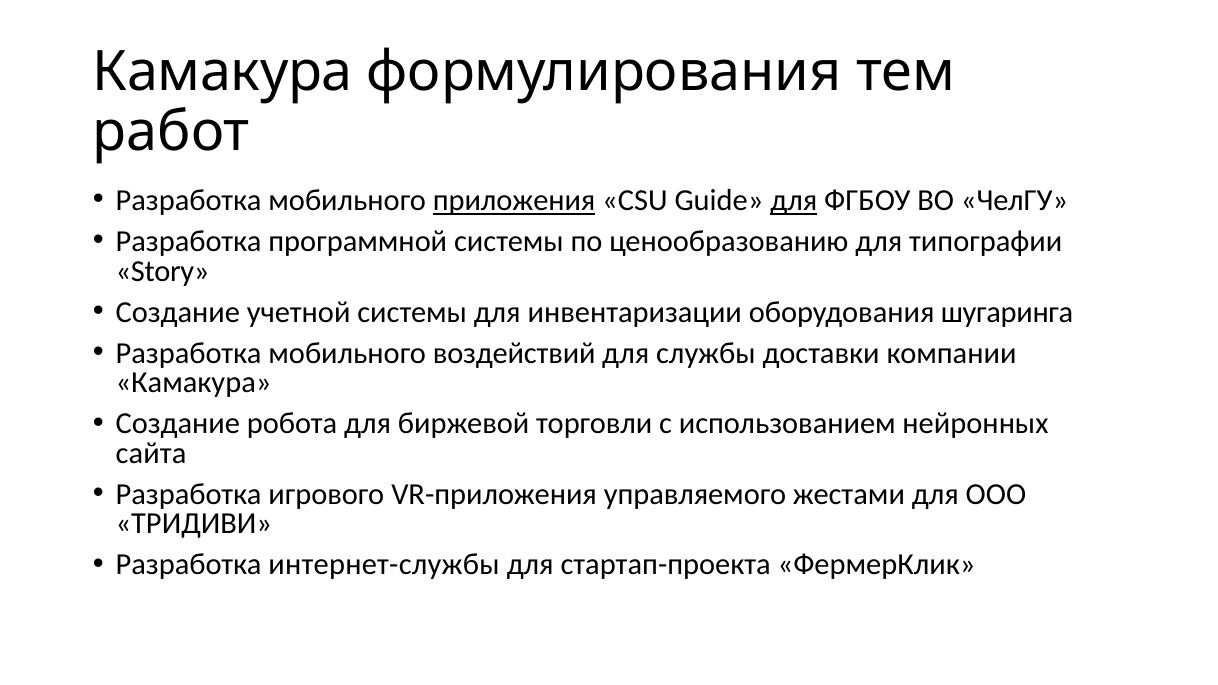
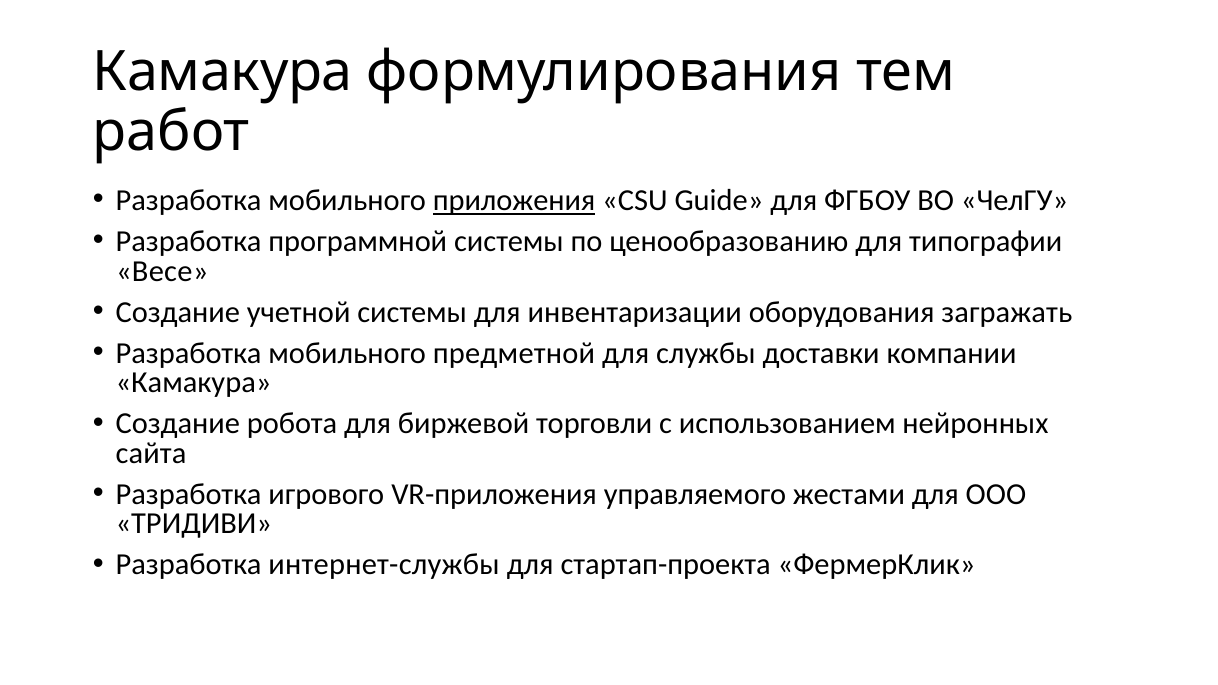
для underline: present -> none (794, 201)
Story: Story -> Весе (162, 271)
шугаринга: шугаринга -> загражать (1007, 312)
воздействий: воздействий -> предметной (514, 353)
